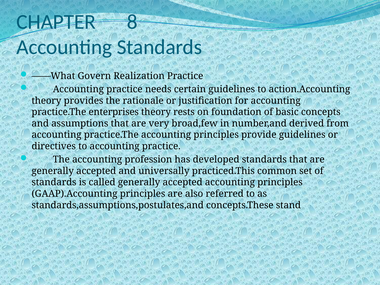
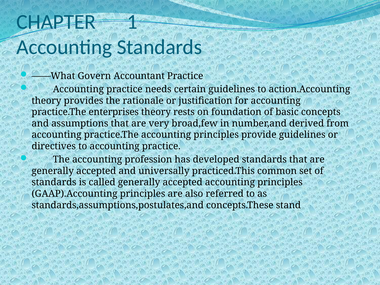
8: 8 -> 1 (132, 22)
Realization: Realization -> Accountant (139, 76)
